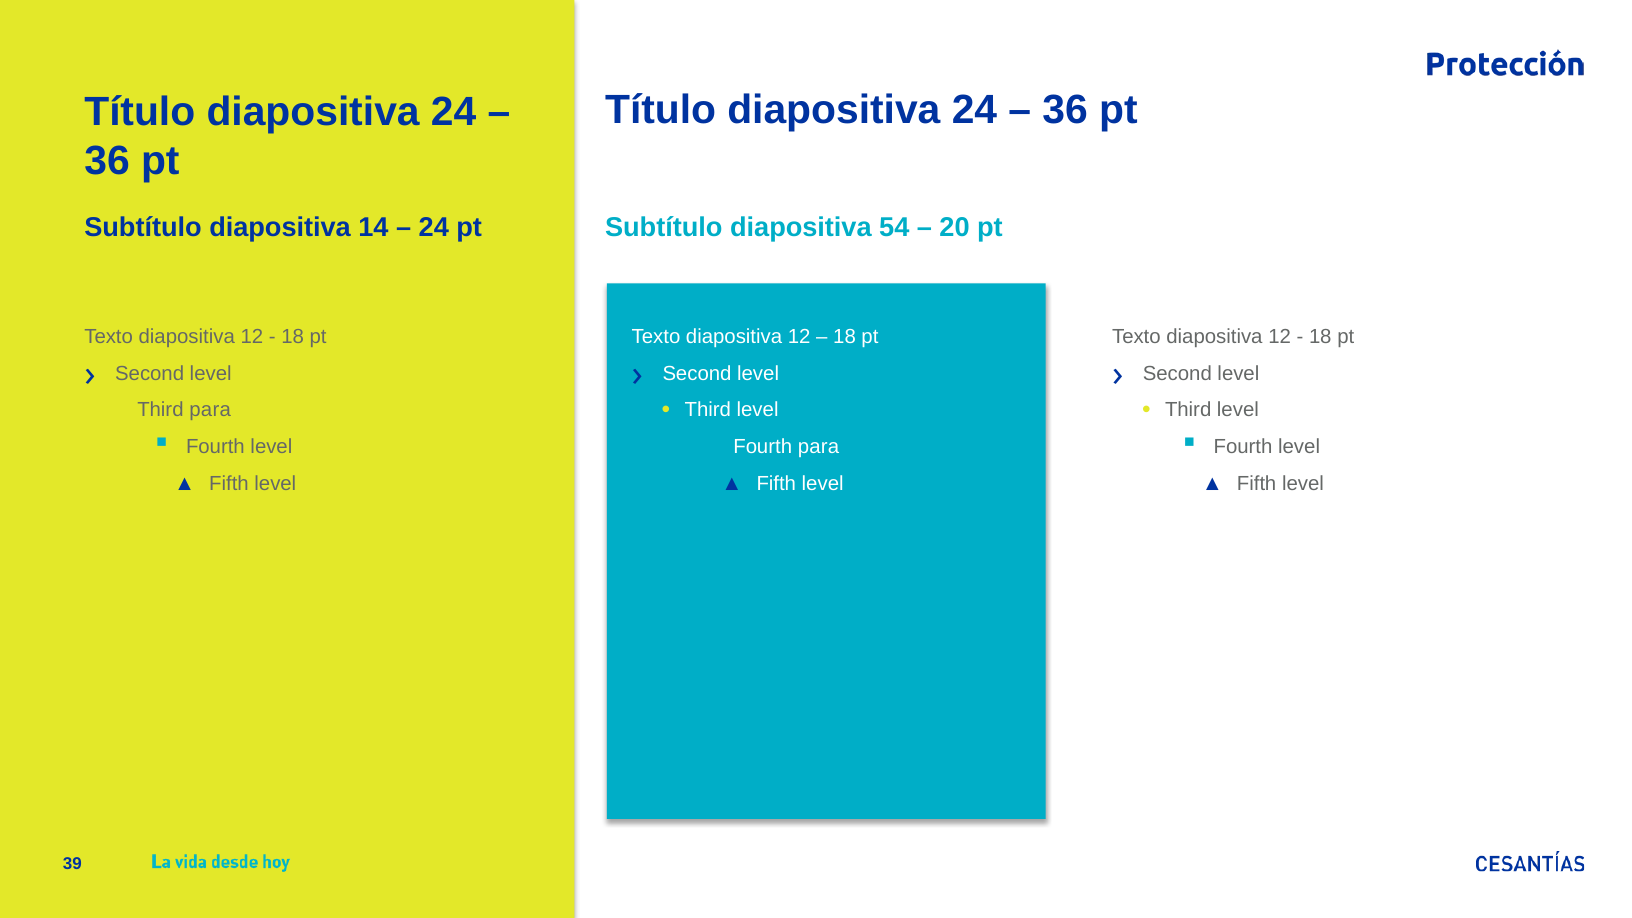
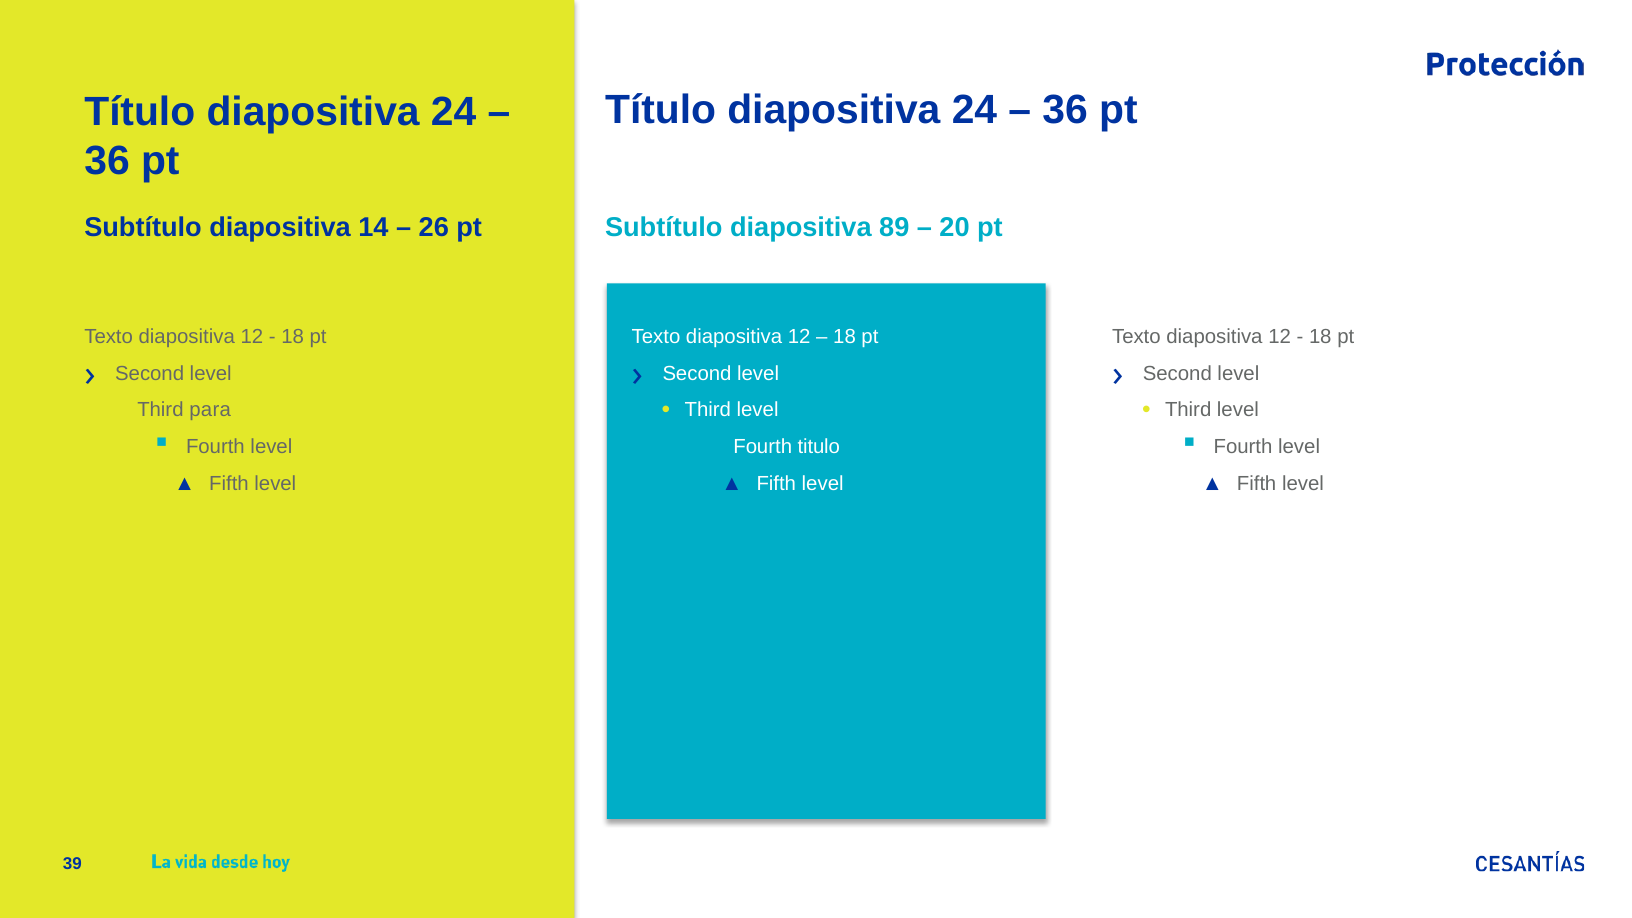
24: 24 -> 26 (434, 228)
54: 54 -> 89 (894, 228)
Fourth para: para -> titulo (819, 447)
